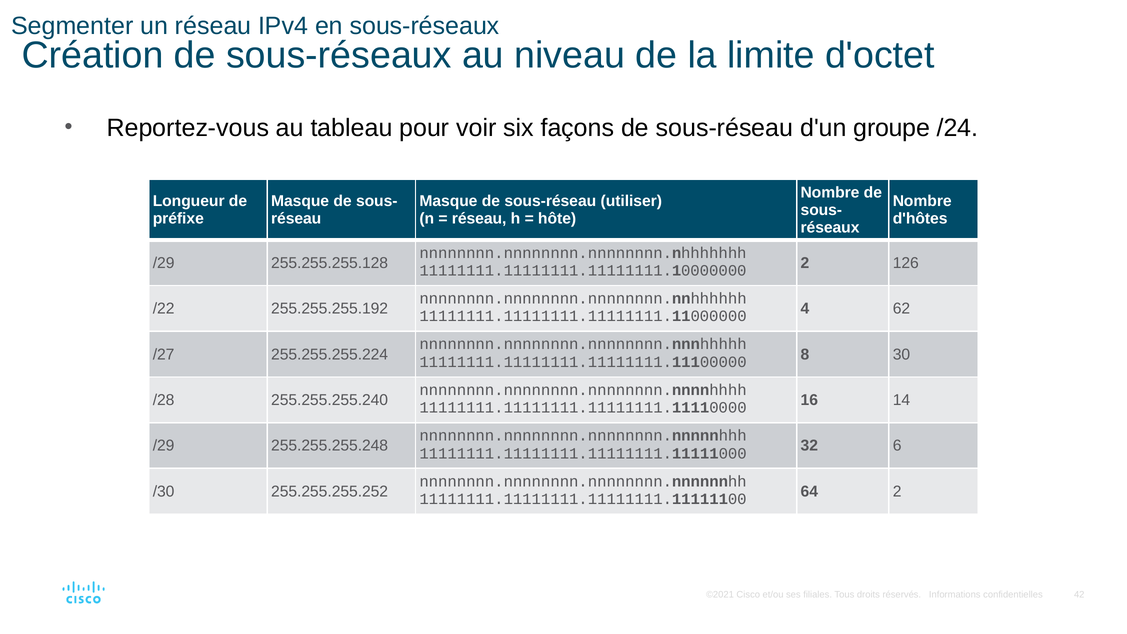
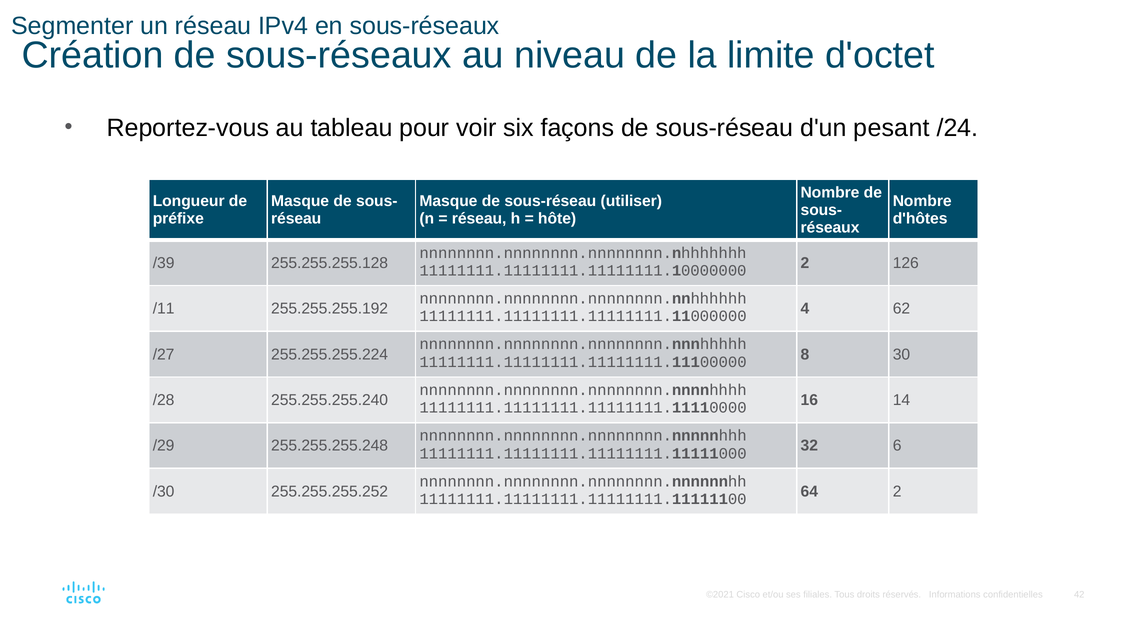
groupe: groupe -> pesant (891, 128)
/29: /29 -> /39 (164, 263)
/22: /22 -> /11 (164, 309)
